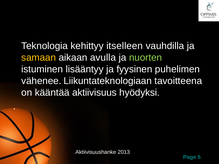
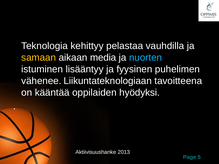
itselleen: itselleen -> pelastaa (125, 46)
avulla: avulla -> media (103, 58)
nuorten colour: light green -> light blue (146, 58)
aktiivisuus: aktiivisuus -> oppilaiden (94, 93)
